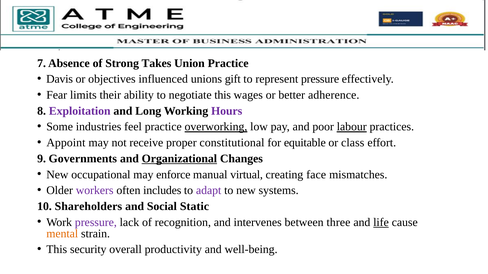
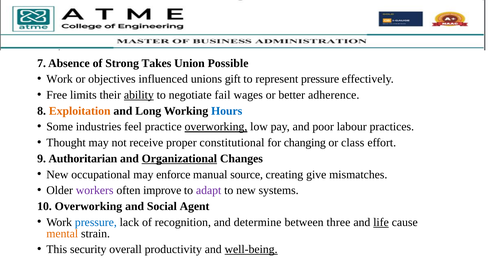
Union Practice: Practice -> Possible (228, 63)
Davis: Davis -> Work (60, 79)
Fear: Fear -> Free (57, 95)
ability underline: none -> present (139, 95)
negotiate this: this -> fail (223, 95)
Exploitation colour: purple -> orange (80, 111)
Hours colour: purple -> blue (227, 111)
labour underline: present -> none (352, 127)
Appoint: Appoint -> Thought (66, 143)
equitable: equitable -> changing (305, 143)
Governments: Governments -> Authoritarian (83, 159)
virtual: virtual -> source (247, 175)
face: face -> give (316, 175)
includes: includes -> improve (162, 191)
10 Shareholders: Shareholders -> Overworking (88, 207)
Static: Static -> Agent (195, 207)
pressure colour: purple -> blue (96, 223)
intervenes: intervenes -> determine (258, 223)
well-being underline: none -> present (251, 250)
